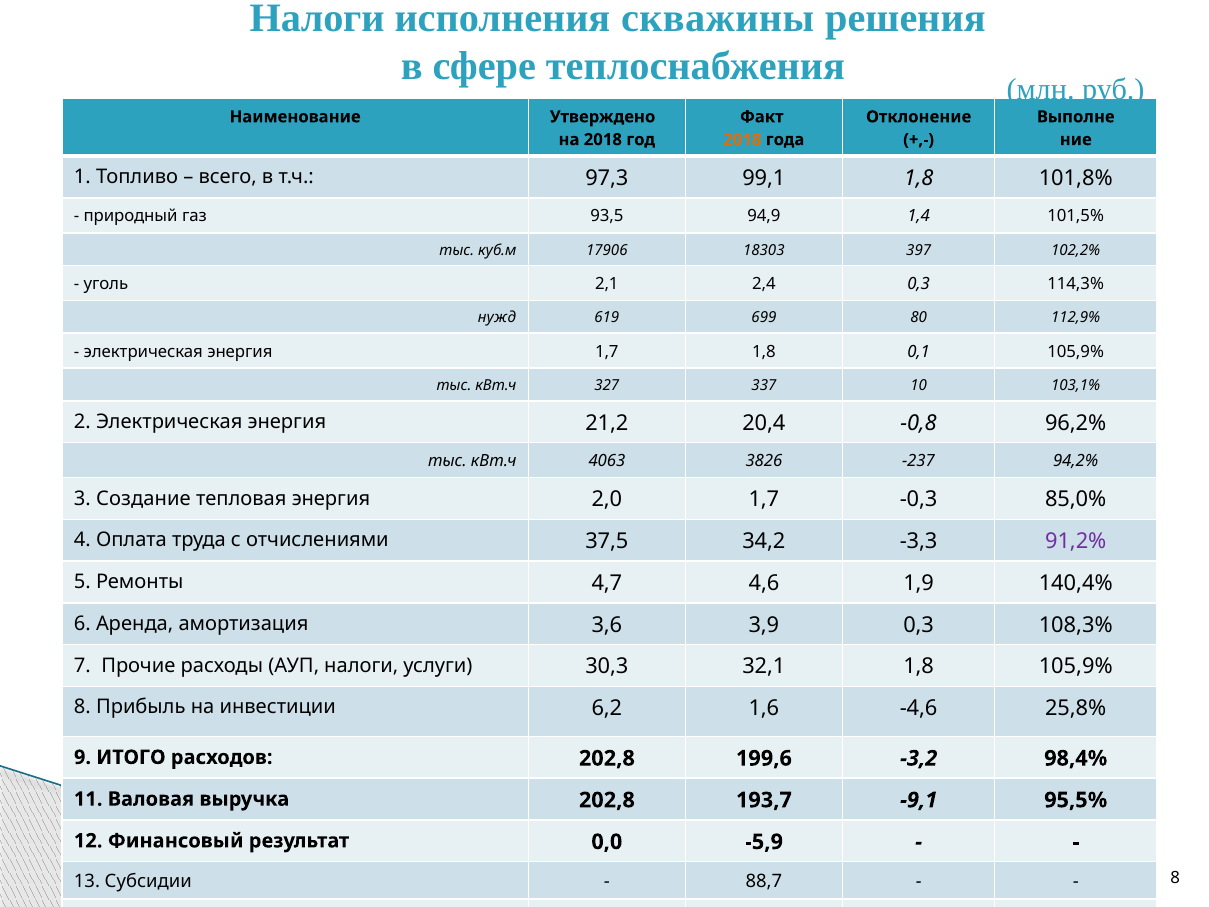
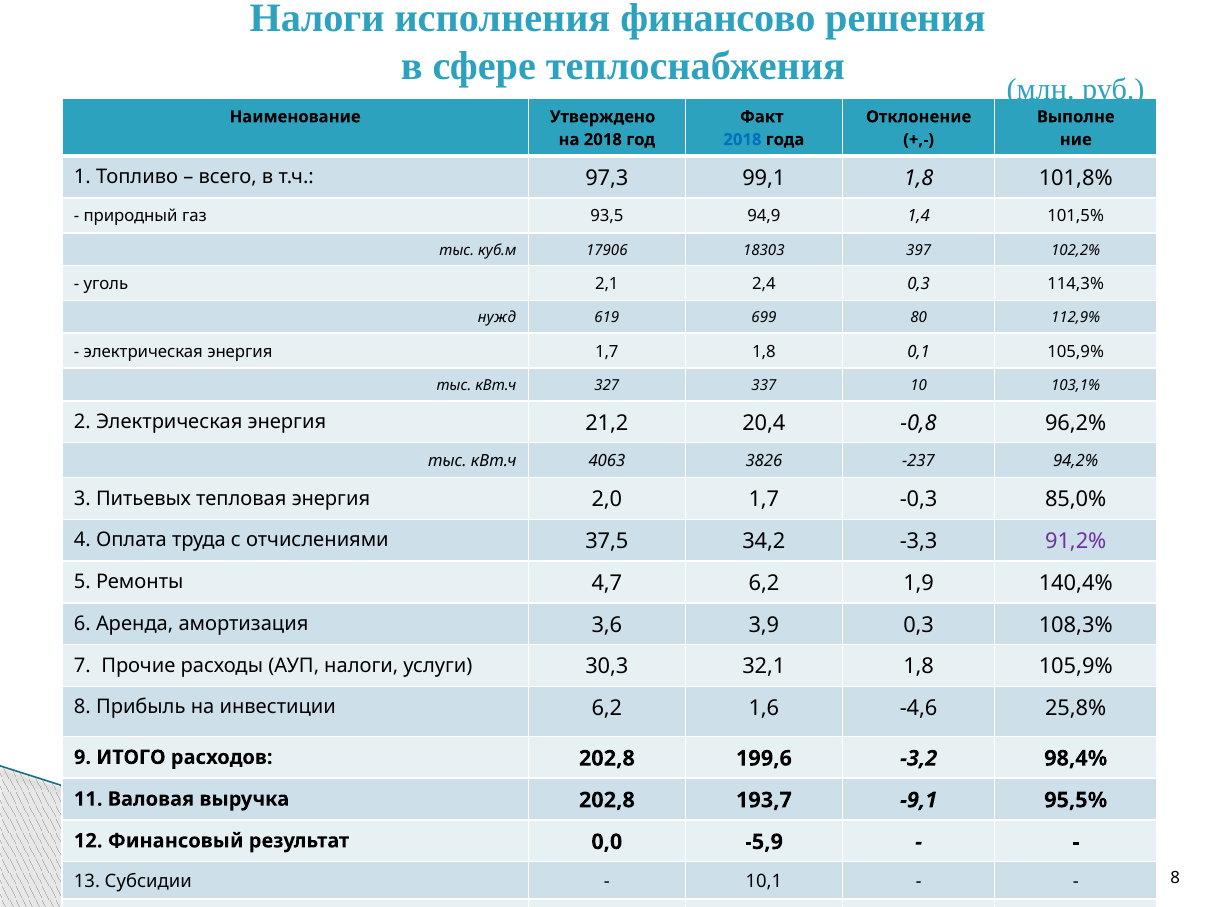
скважины: скважины -> финансово (718, 18)
2018 colour: orange -> blue (742, 140)
Создание: Создание -> Питьевых (144, 498)
4,7 4,6: 4,6 -> 6,2 (764, 583)
88,7: 88,7 -> 10,1 (764, 881)
